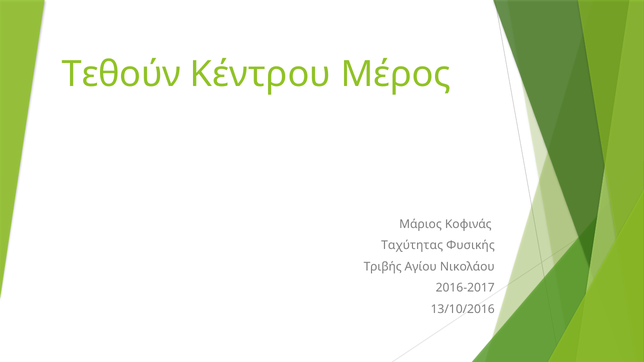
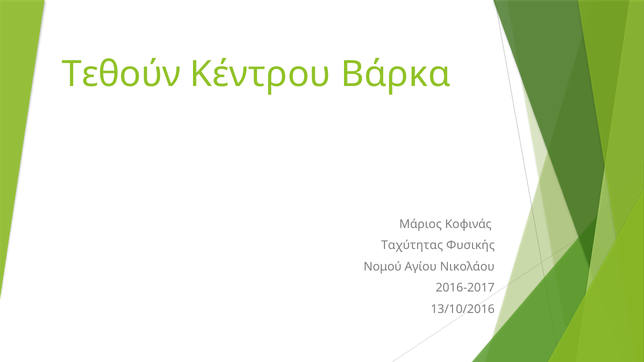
Μέρος: Μέρος -> Βάρκα (396, 74)
Τριβής: Τριβής -> Νομού (383, 267)
